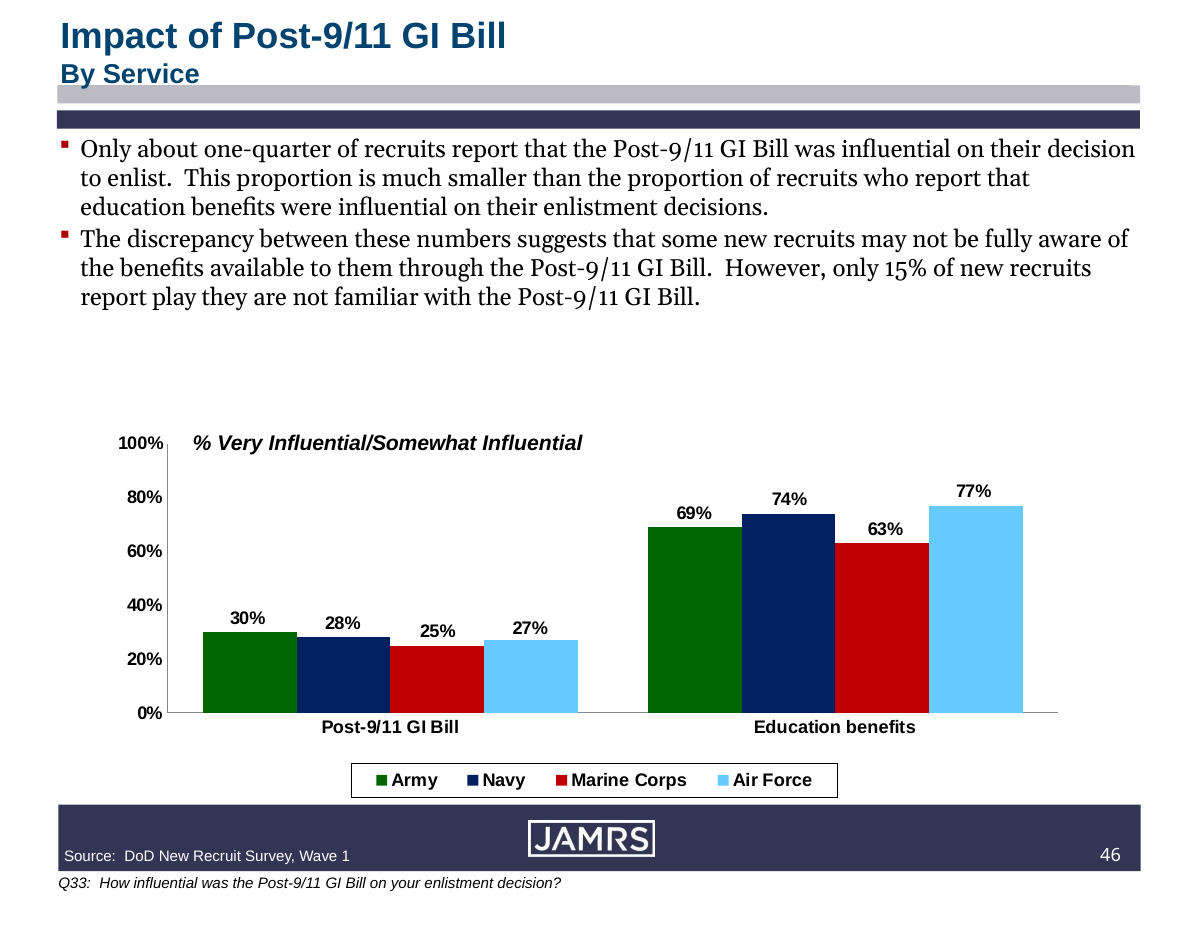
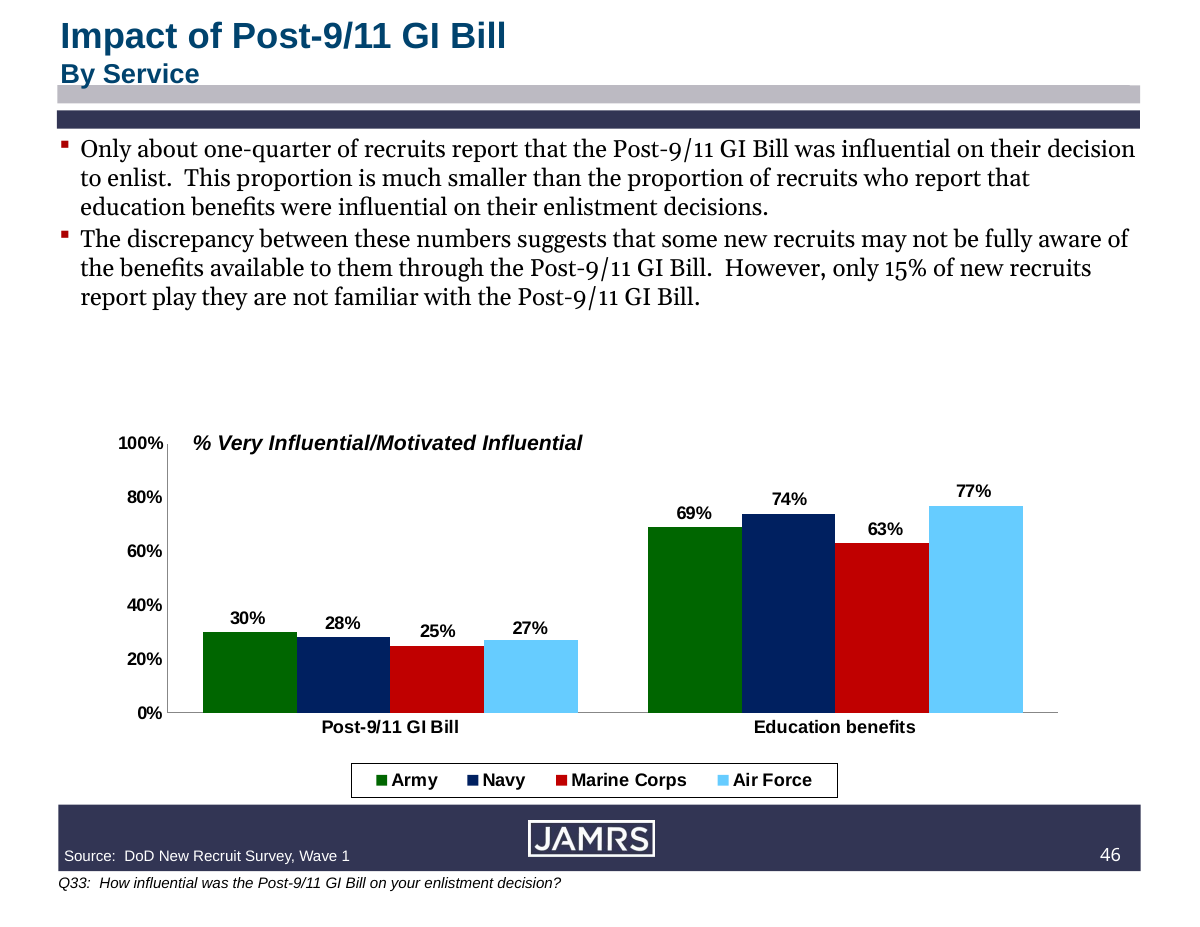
Influential/Somewhat: Influential/Somewhat -> Influential/Motivated (372, 444)
